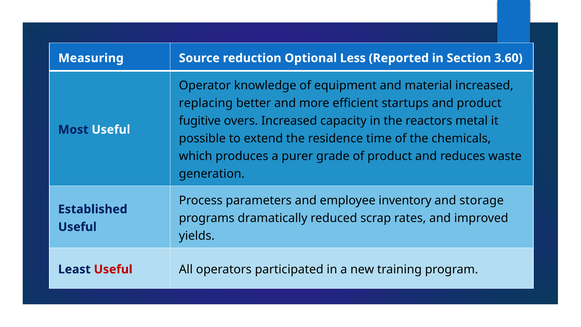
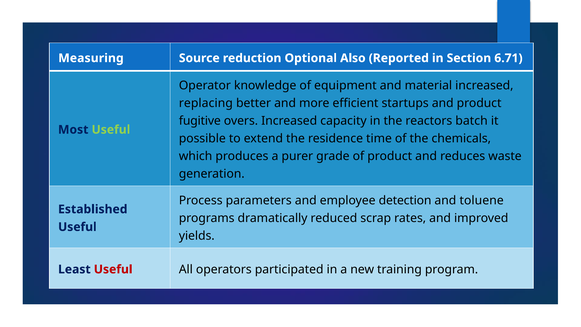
Less: Less -> Also (353, 58)
3.60: 3.60 -> 6.71 (508, 58)
metal: metal -> batch (472, 121)
Useful colour: white -> light green (111, 130)
inventory: inventory -> detection (405, 200)
storage: storage -> toluene (482, 200)
